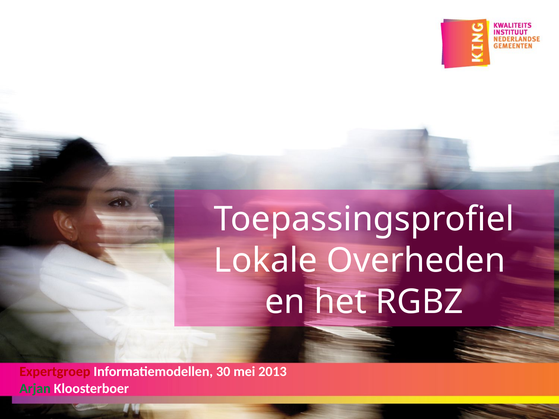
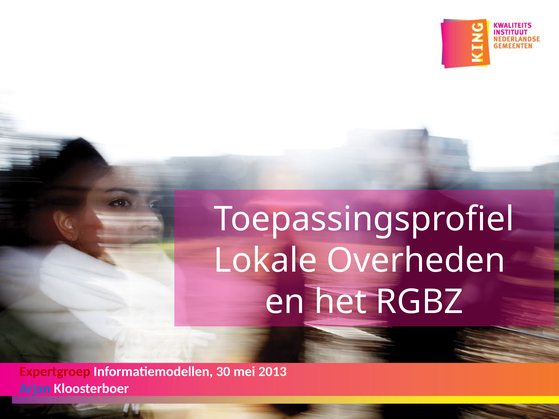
Arjan colour: green -> blue (35, 389)
